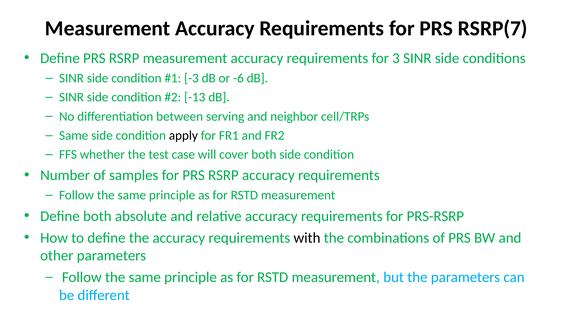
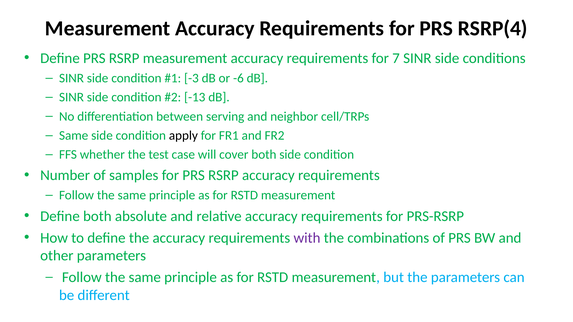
RSRP(7: RSRP(7 -> RSRP(4 (493, 28)
3: 3 -> 7 (396, 58)
with colour: black -> purple (307, 238)
